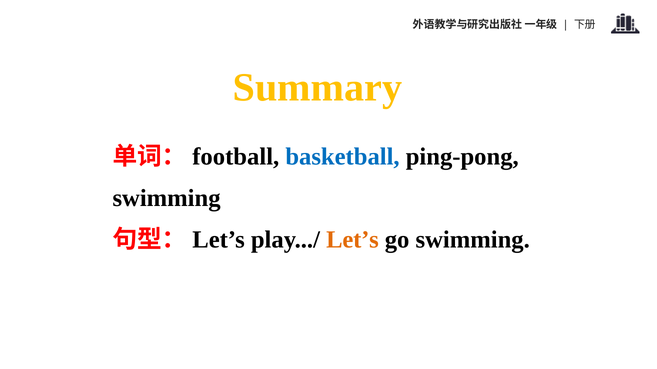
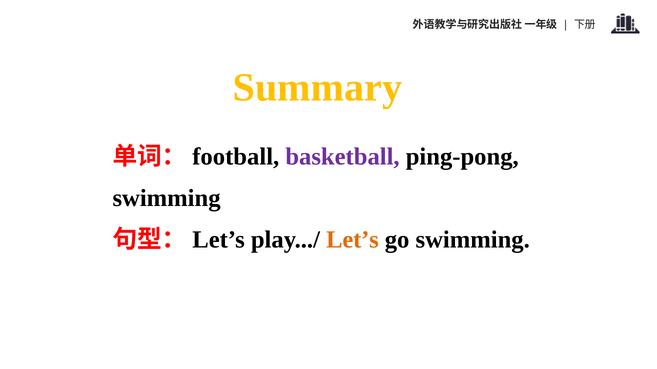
basketball colour: blue -> purple (343, 157)
